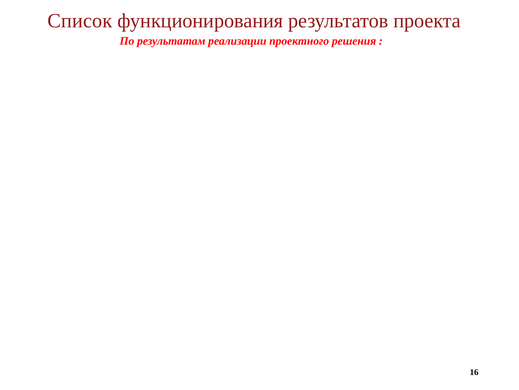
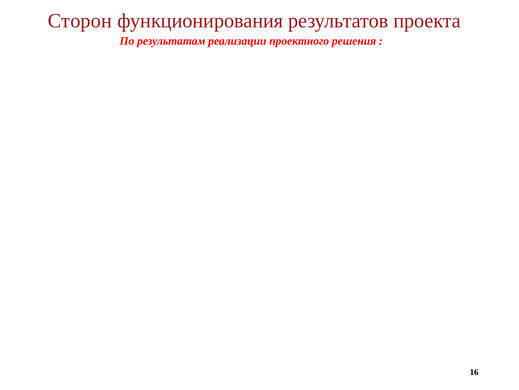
Список: Список -> Сторон (80, 21)
